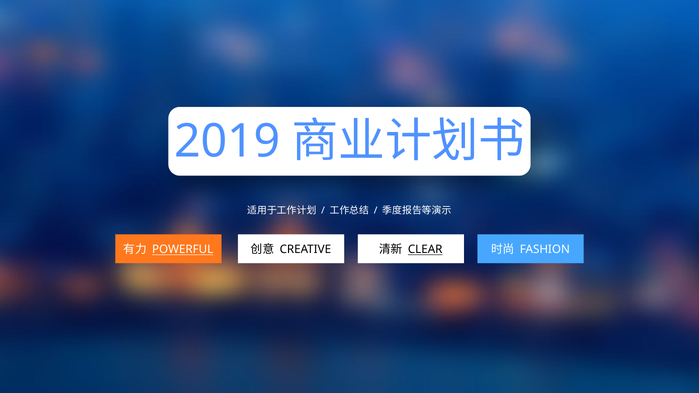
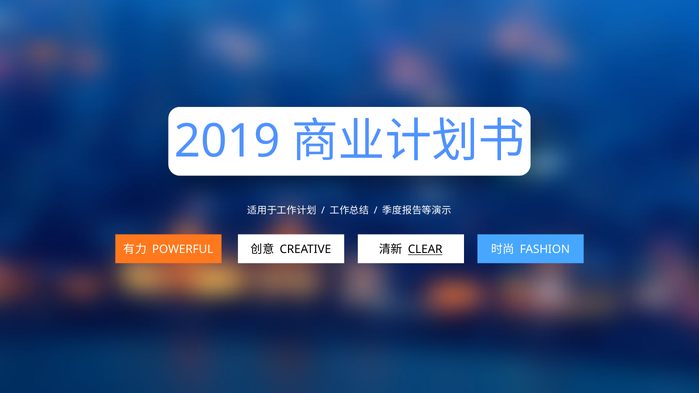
POWERFUL underline: present -> none (183, 250)
